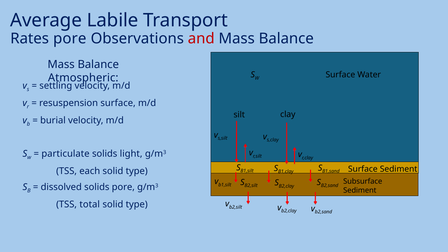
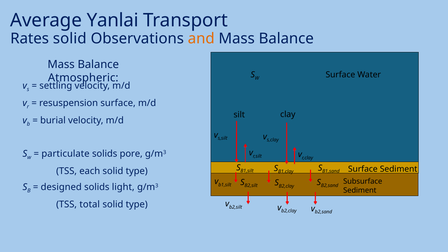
Labile: Labile -> Yanlai (113, 20)
Rates pore: pore -> solid (70, 39)
and colour: red -> orange (201, 39)
light: light -> pore (131, 154)
dissolved: dissolved -> designed (61, 187)
solids pore: pore -> light (123, 187)
